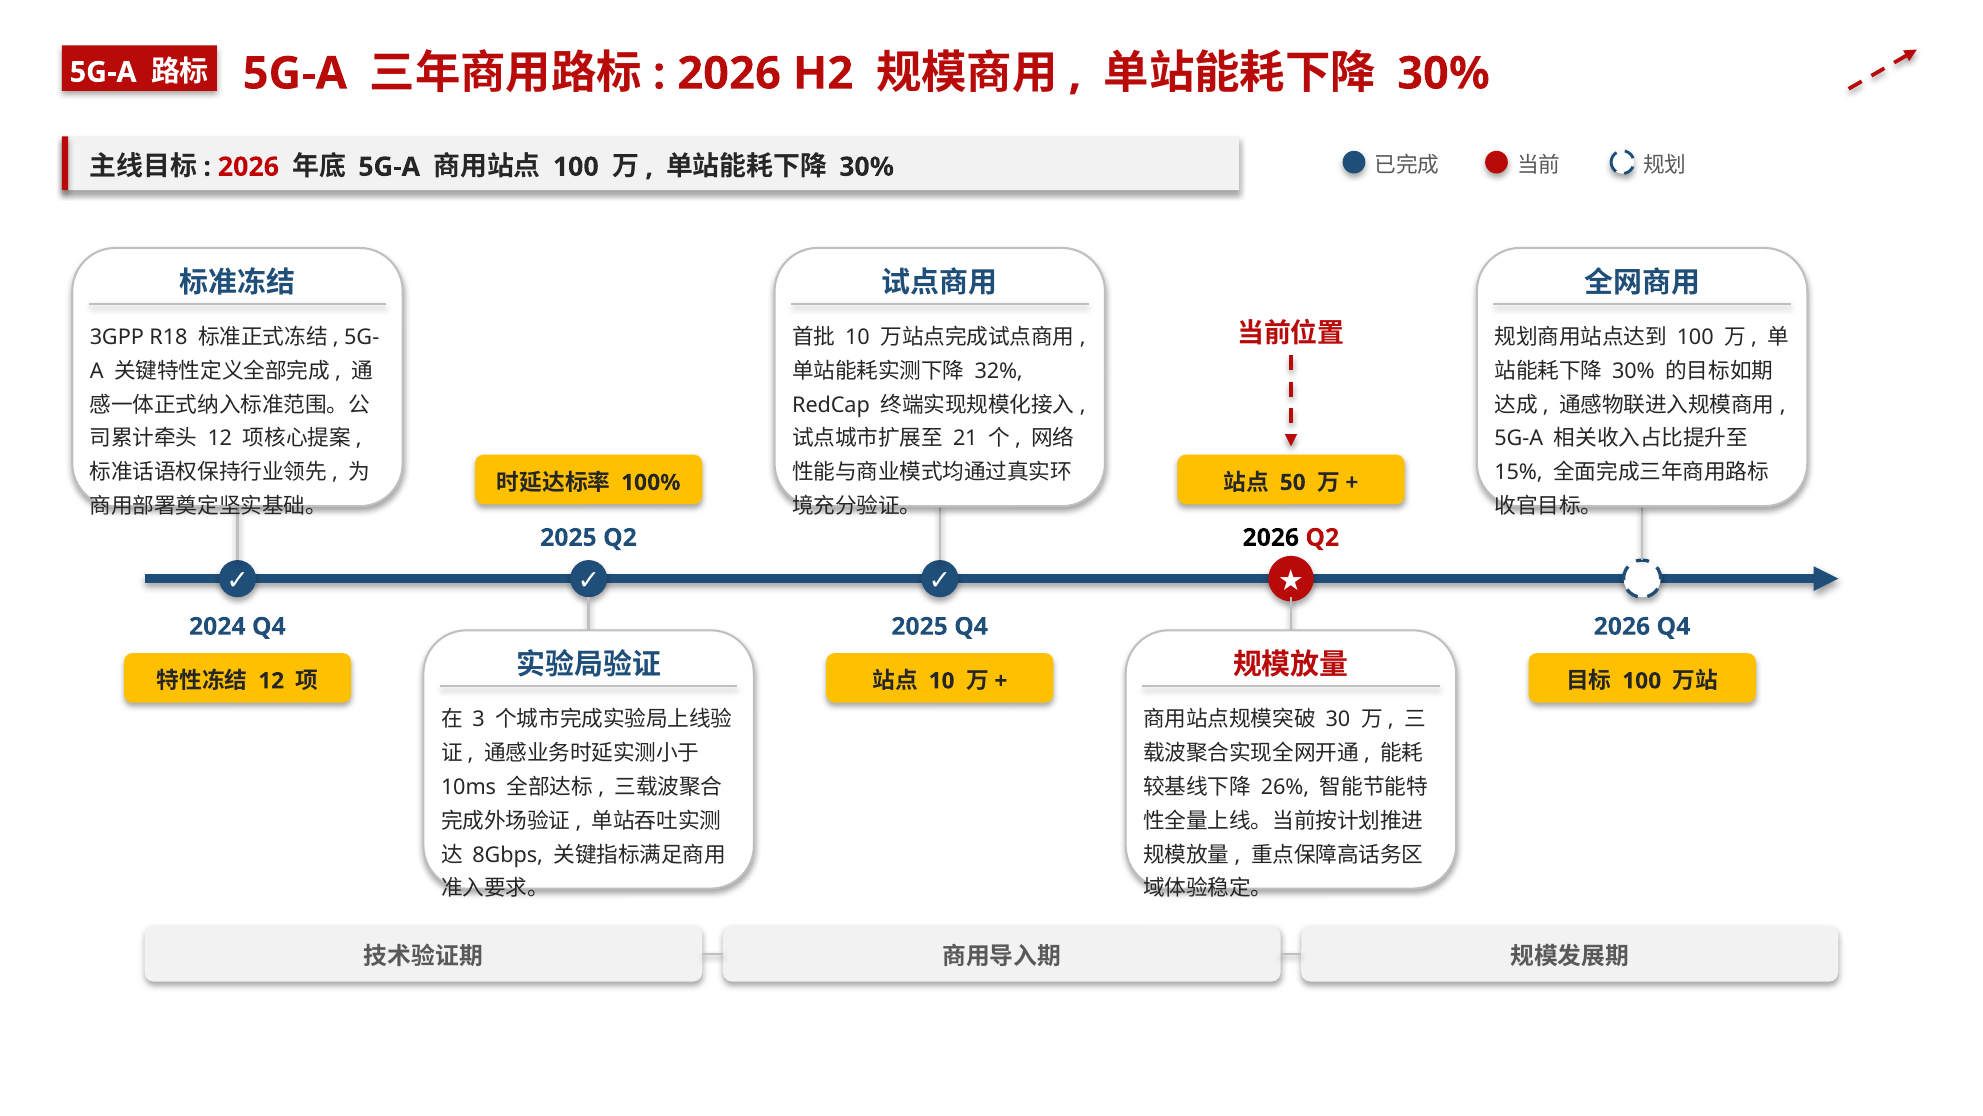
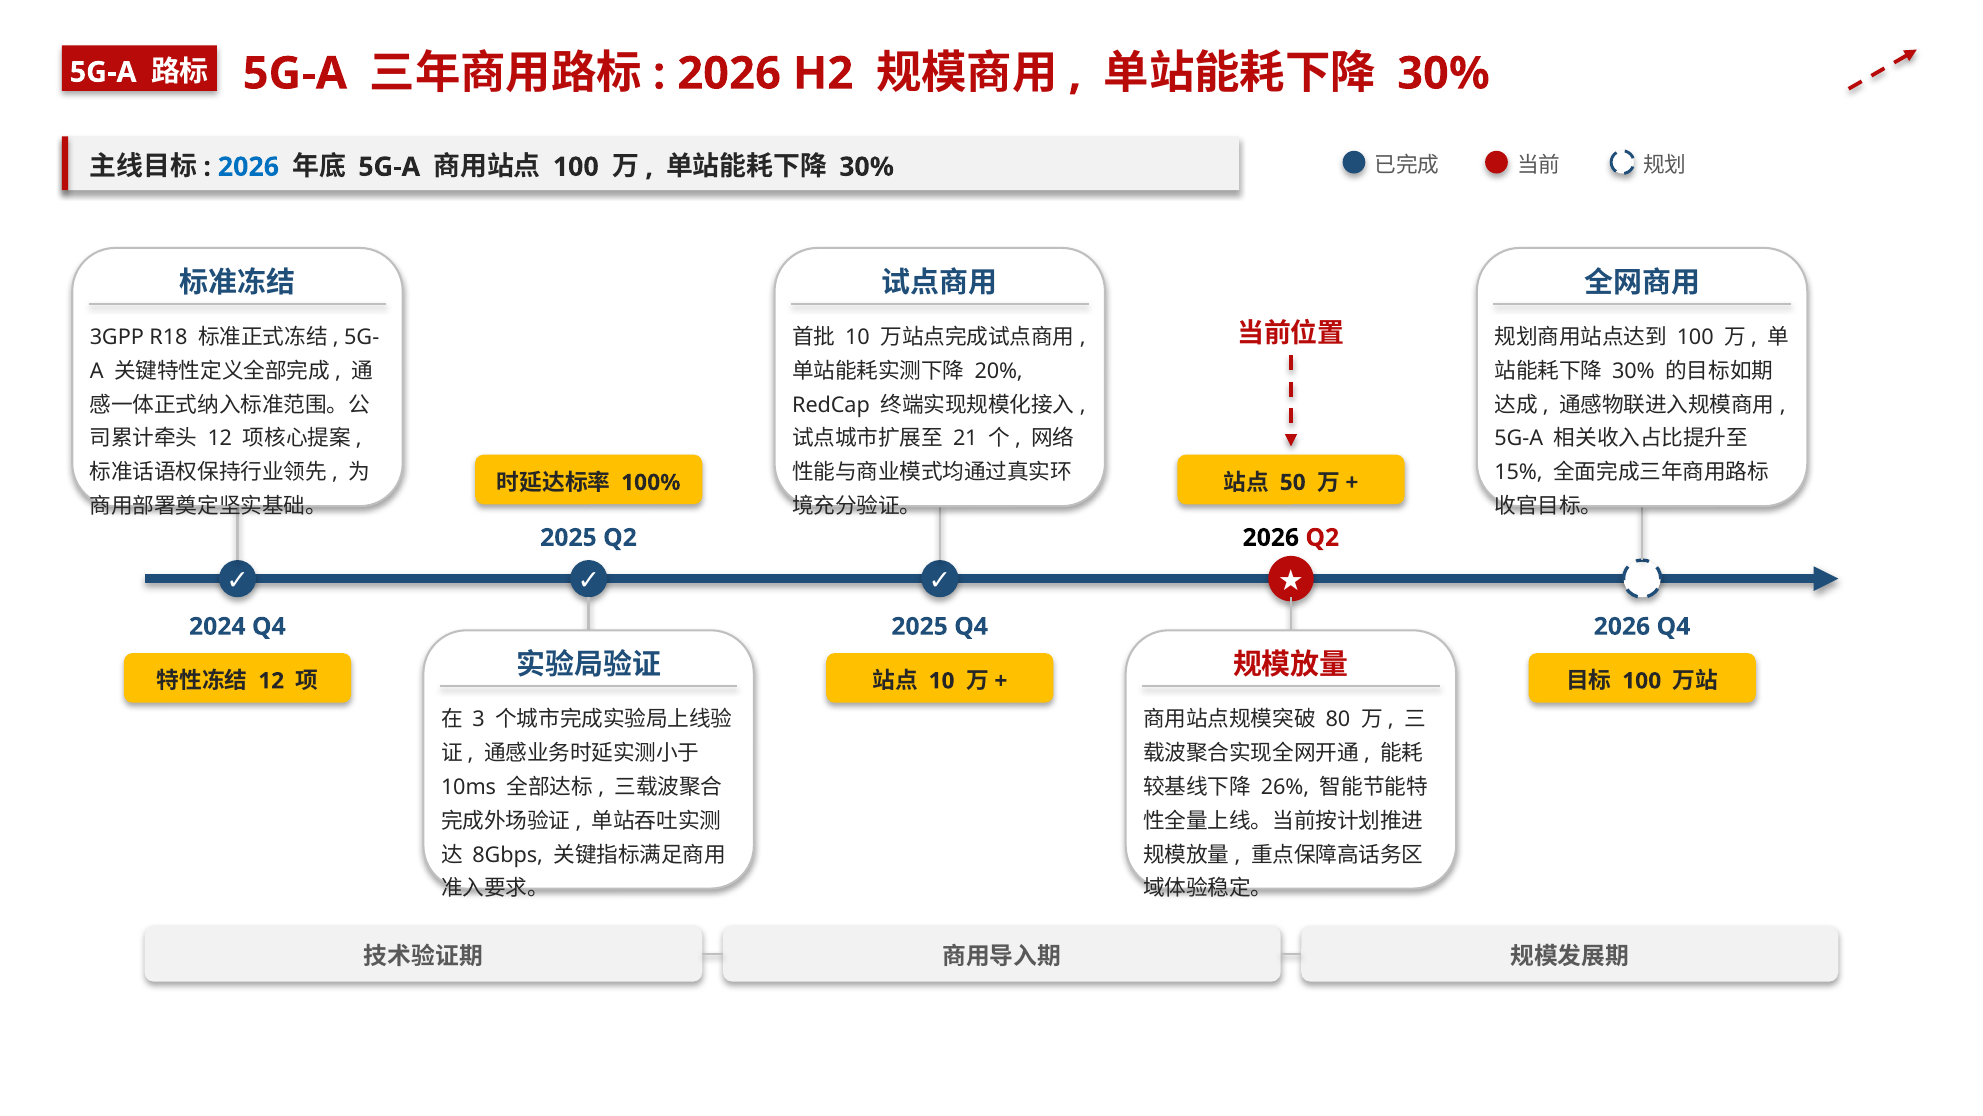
2026 colour: red -> blue (248, 167)
32%: 32% -> 20% (999, 371)
30: 30 -> 80 (1338, 719)
